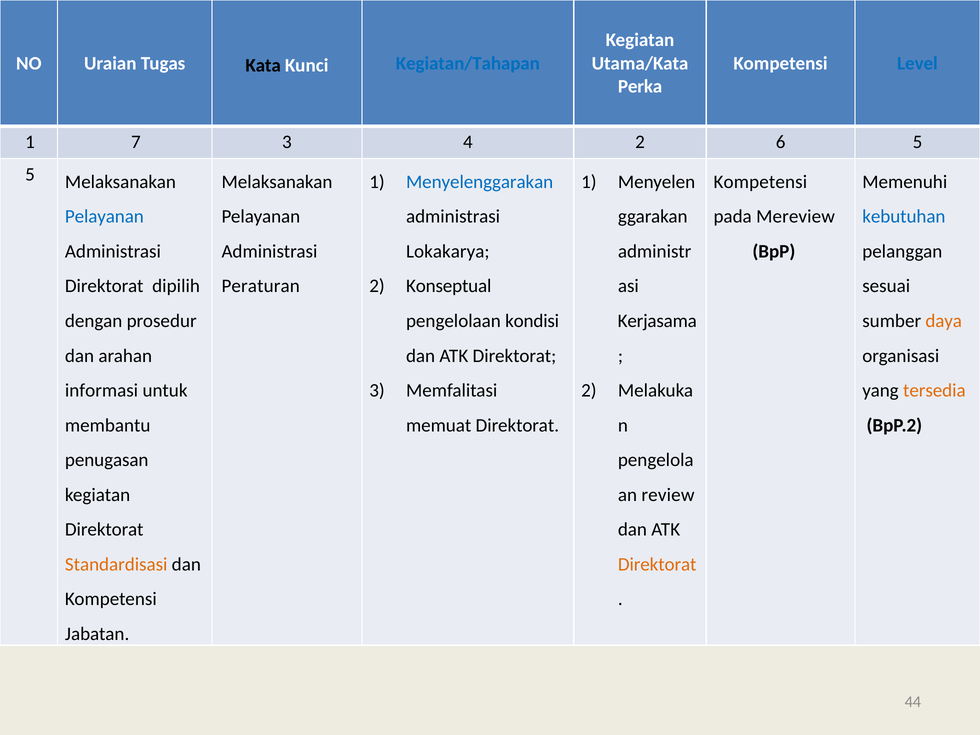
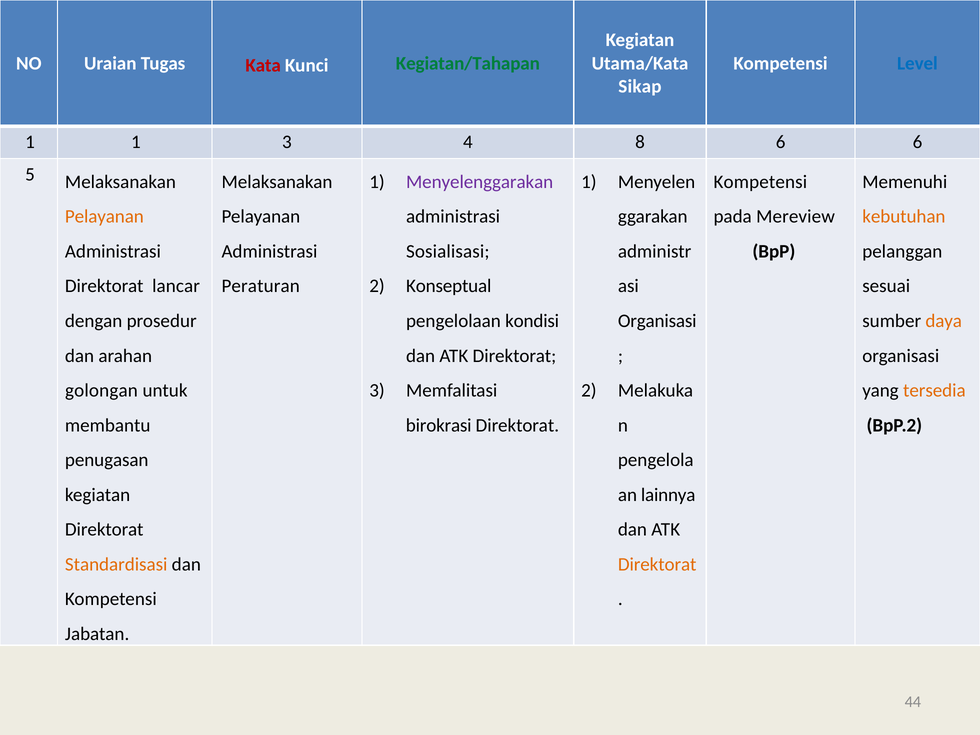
Kata colour: black -> red (263, 65)
Kegiatan/Tahapan colour: blue -> green (468, 63)
Perka: Perka -> Sikap (640, 87)
1 7: 7 -> 1 (136, 142)
4 2: 2 -> 8 (640, 142)
6 5: 5 -> 6 (917, 142)
Menyelenggarakan colour: blue -> purple (480, 182)
Pelayanan colour: blue -> orange (104, 217)
kebutuhan colour: blue -> orange (904, 217)
Lokakarya: Lokakarya -> Sosialisasi (448, 251)
dipilih: dipilih -> lancar (176, 286)
Kerjasama: Kerjasama -> Organisasi (657, 321)
informasi: informasi -> golongan (101, 390)
memuat: memuat -> birokrasi (439, 425)
review: review -> lainnya (668, 495)
